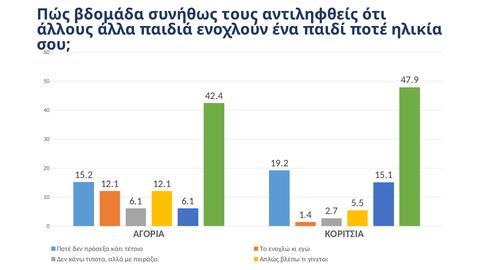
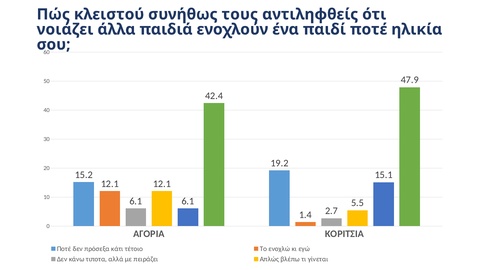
βδομάδα: βδομάδα -> κλειστού (109, 14)
άλλους: άλλους -> νοιάζει (65, 29)
